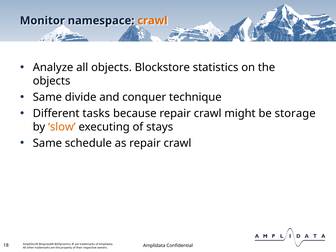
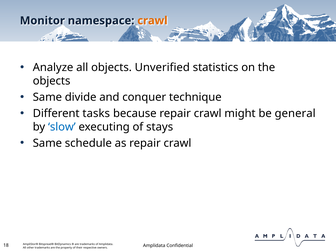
Blockstore: Blockstore -> Unverified (162, 68)
storage: storage -> general (295, 113)
slow colour: orange -> blue (62, 127)
